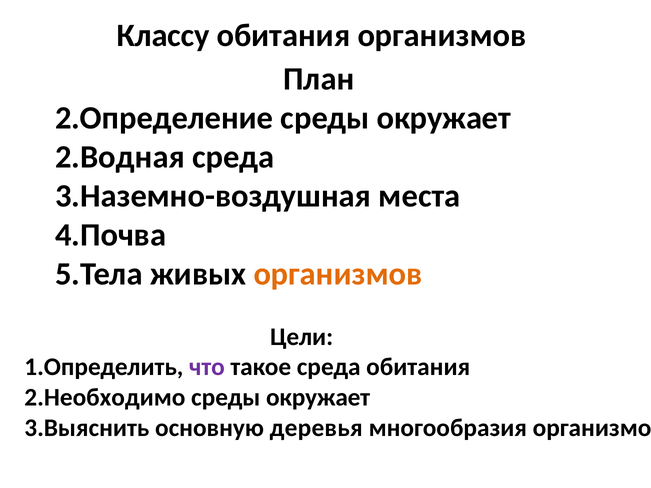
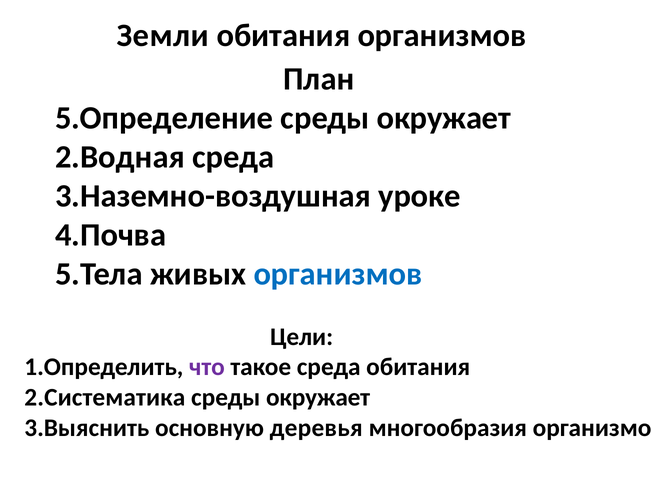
Классу: Классу -> Земли (163, 36)
2.Определение: 2.Определение -> 5.Определение (164, 118)
места: места -> уроке (419, 196)
организмов colour: orange -> blue (338, 274)
2.Необходимо: 2.Необходимо -> 2.Систематика (105, 398)
